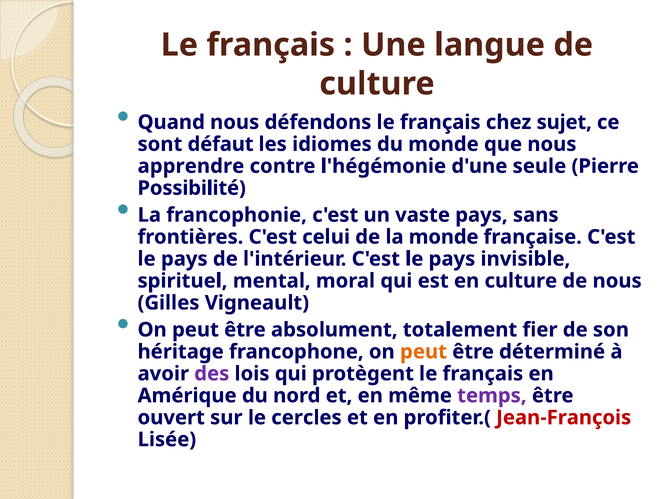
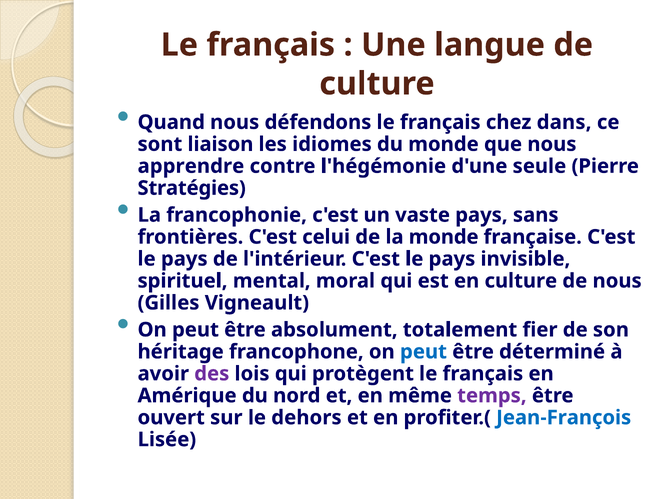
sujet: sujet -> dans (564, 122)
défaut: défaut -> liaison (220, 144)
Possibilité: Possibilité -> Stratégies (192, 188)
peut colour: orange -> blue (423, 352)
cercles: cercles -> dehors (306, 417)
Jean-François colour: red -> blue (564, 417)
